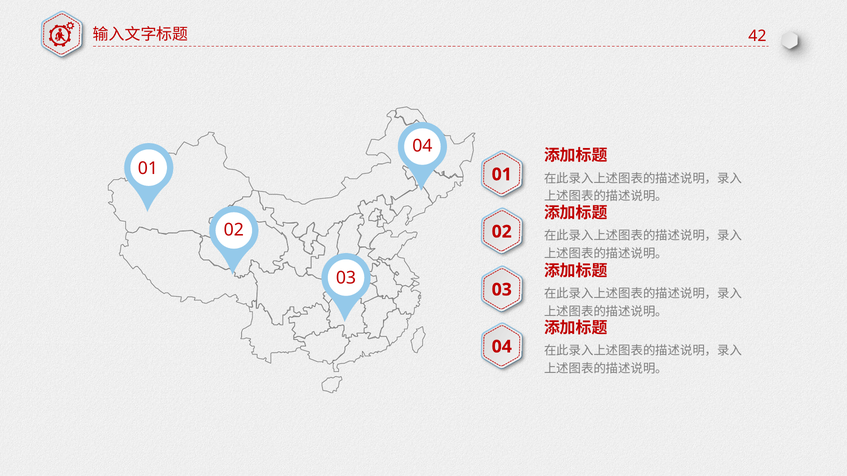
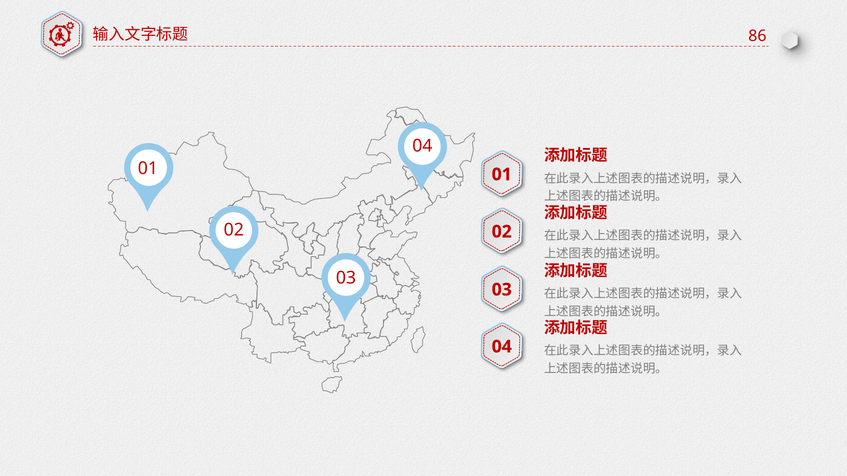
42: 42 -> 86 (757, 36)
